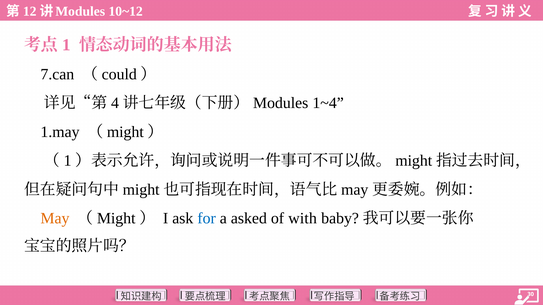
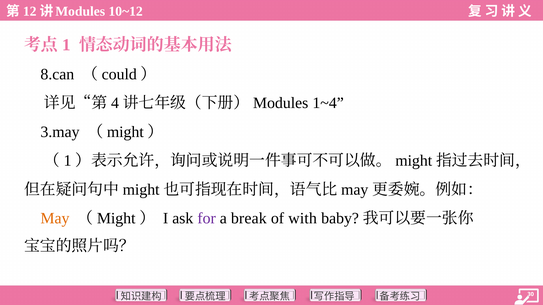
7.can: 7.can -> 8.can (57, 74)
1.may: 1.may -> 3.may (60, 132)
for colour: blue -> purple (207, 219)
asked: asked -> break (249, 219)
